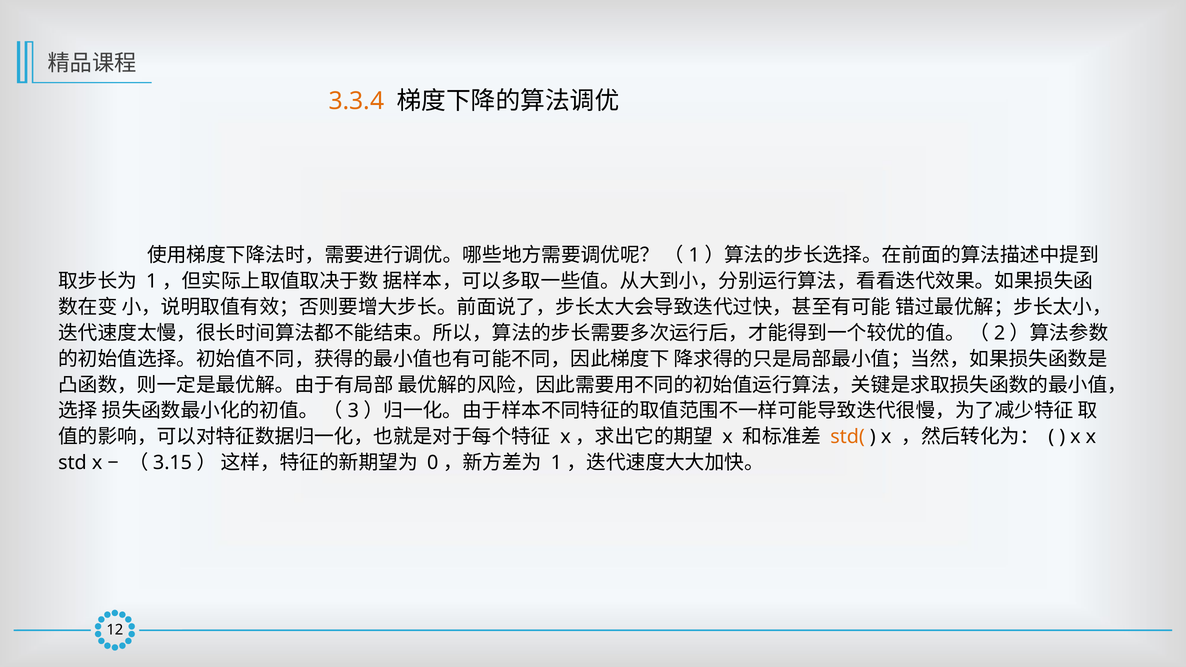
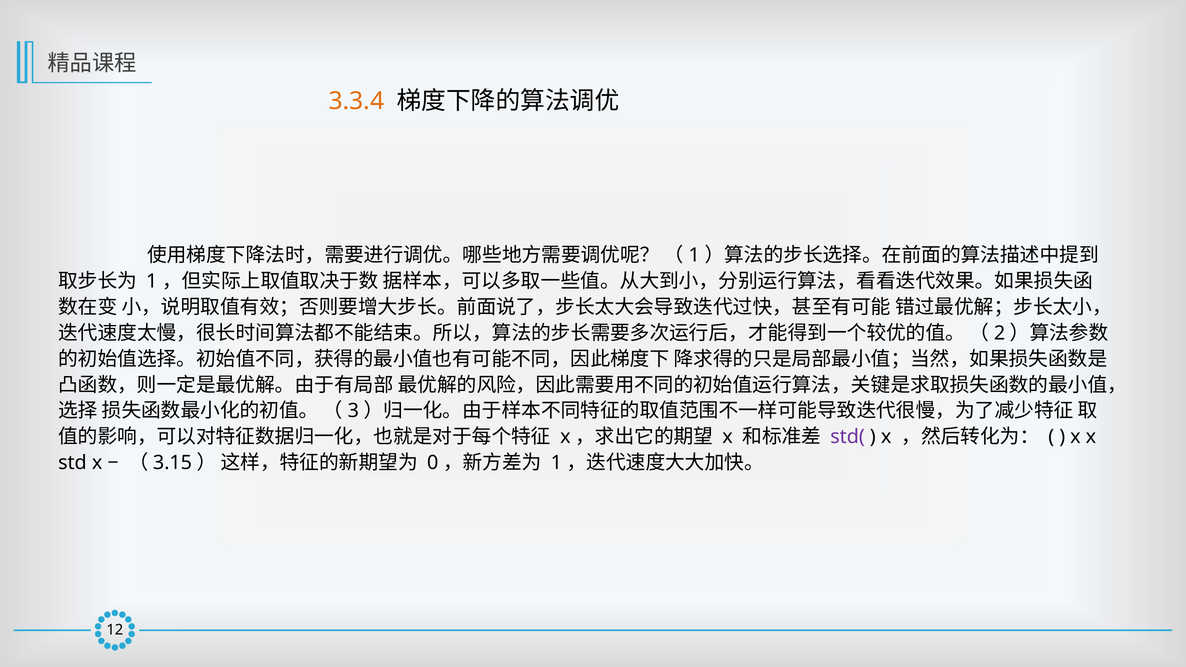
std( colour: orange -> purple (848, 437)
